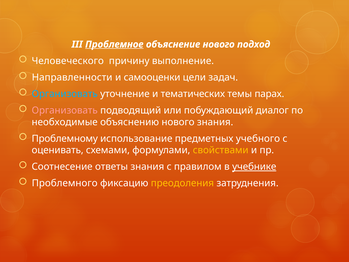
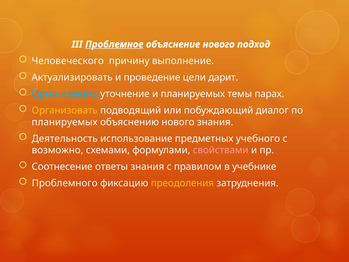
Направленности: Направленности -> Актуализировать (72, 77)
самооценки: самооценки -> проведение (152, 77)
задач: задач -> дарит (223, 77)
и тематических: тематических -> планируемых (193, 94)
Организовать colour: pink -> yellow (65, 110)
необходимые: необходимые -> планируемых (65, 122)
Проблемному: Проблемному -> Деятельность (65, 138)
оценивать: оценивать -> возможно (58, 150)
свойствами colour: yellow -> pink (221, 150)
учебнике underline: present -> none (254, 167)
